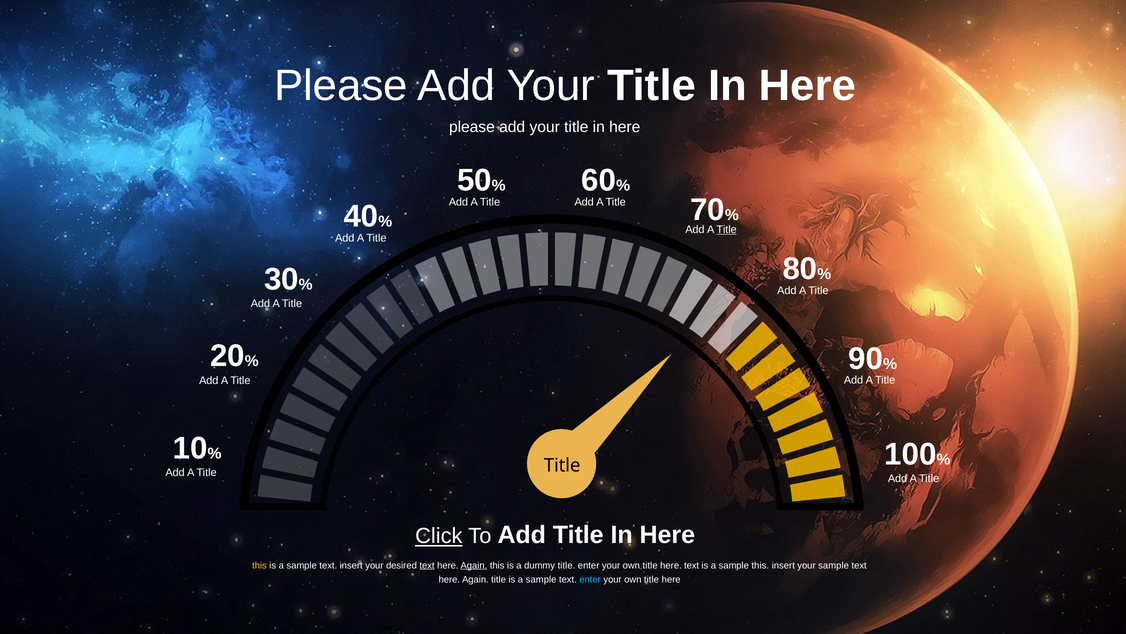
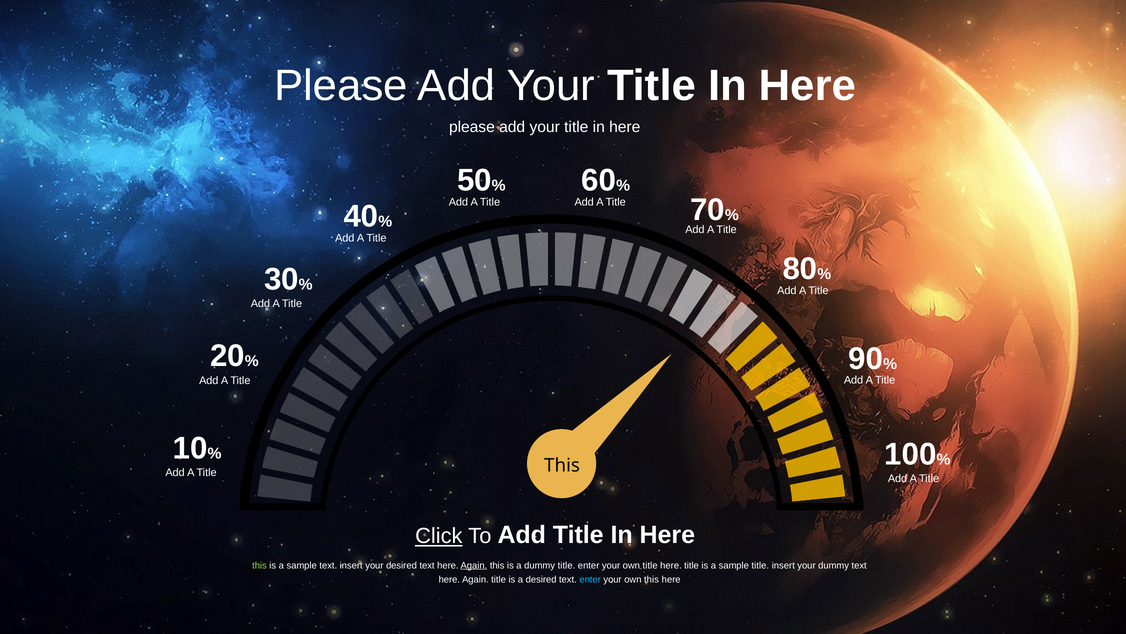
Title underline: present -> none (727, 229)
Title: Title -> This (562, 465)
this colour: yellow -> light green (259, 565)
text underline: present -> none (427, 565)
here text: text -> title (692, 565)
sample this: this -> title (760, 565)
your sample: sample -> dummy (834, 565)
sample: sample -> desired (541, 579)
title: title -> this (651, 579)
